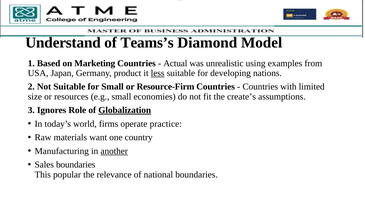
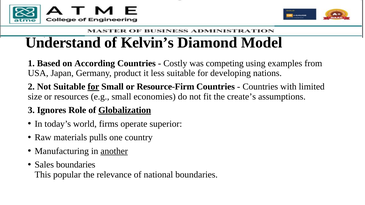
Teams’s: Teams’s -> Kelvin’s (147, 43)
Marketing: Marketing -> According (95, 63)
Actual: Actual -> Costly (175, 63)
unrealistic: unrealistic -> competing (225, 63)
less underline: present -> none (158, 73)
for underline: none -> present (93, 87)
practice: practice -> superior (166, 124)
want: want -> pulls (98, 138)
